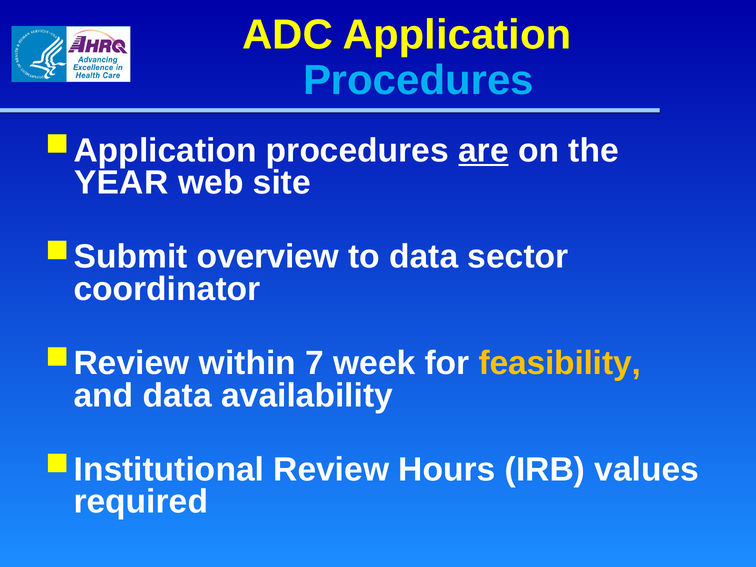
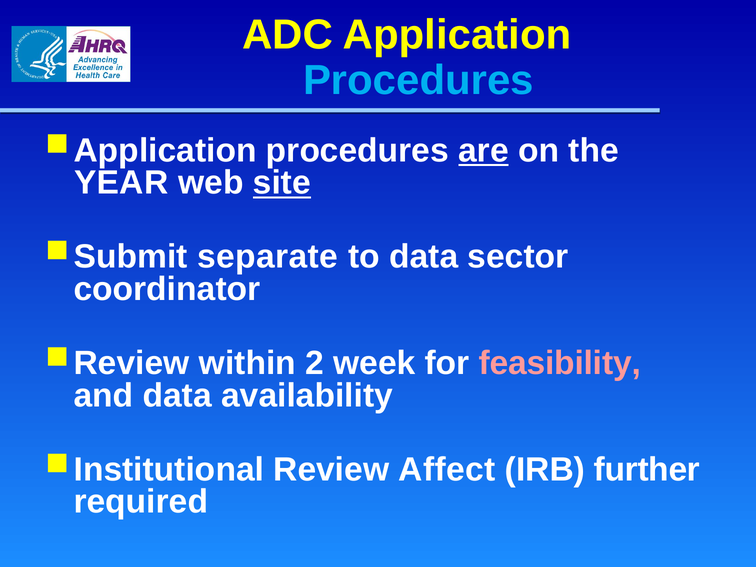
site underline: none -> present (282, 183)
overview: overview -> separate (268, 257)
7: 7 -> 2 (315, 363)
feasibility colour: yellow -> pink (560, 363)
Hours: Hours -> Affect (447, 470)
values: values -> further (647, 470)
